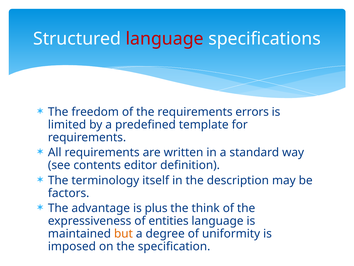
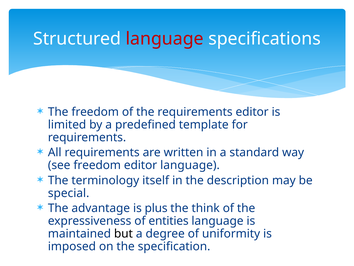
requirements errors: errors -> editor (252, 112)
see contents: contents -> freedom (97, 165)
editor definition: definition -> language (190, 165)
factors: factors -> special (69, 193)
but colour: orange -> black (123, 233)
